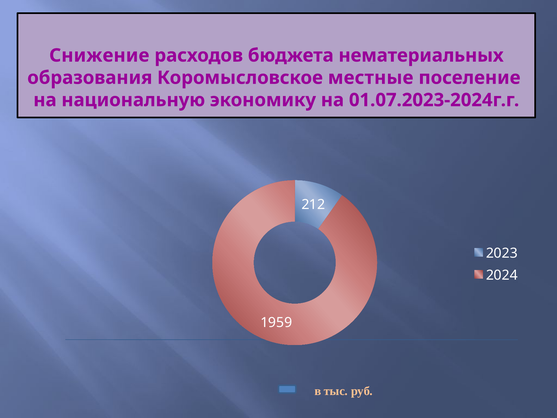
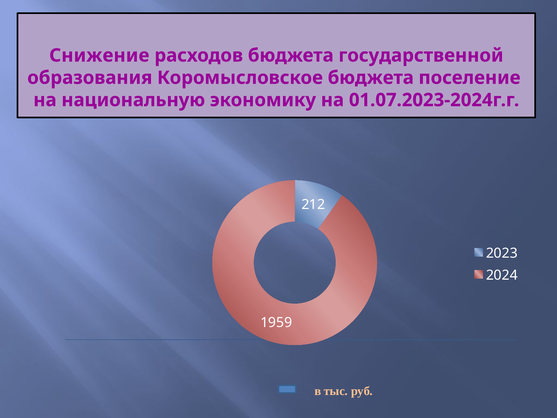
нематериальных: нематериальных -> государственной (421, 55)
Коромысловское местные: местные -> бюджета (371, 78)
